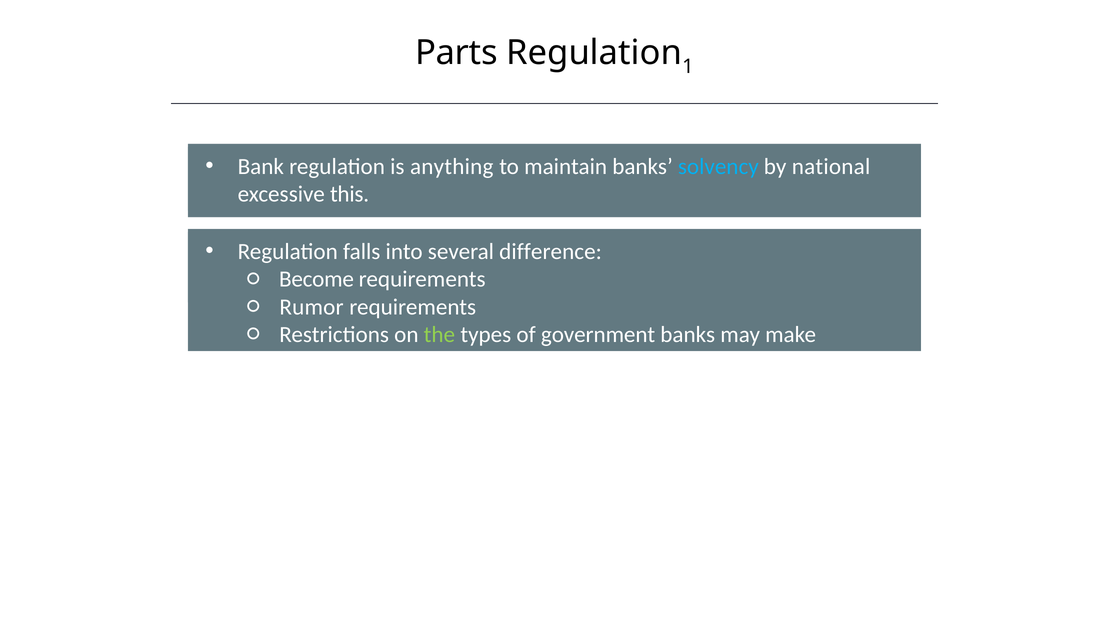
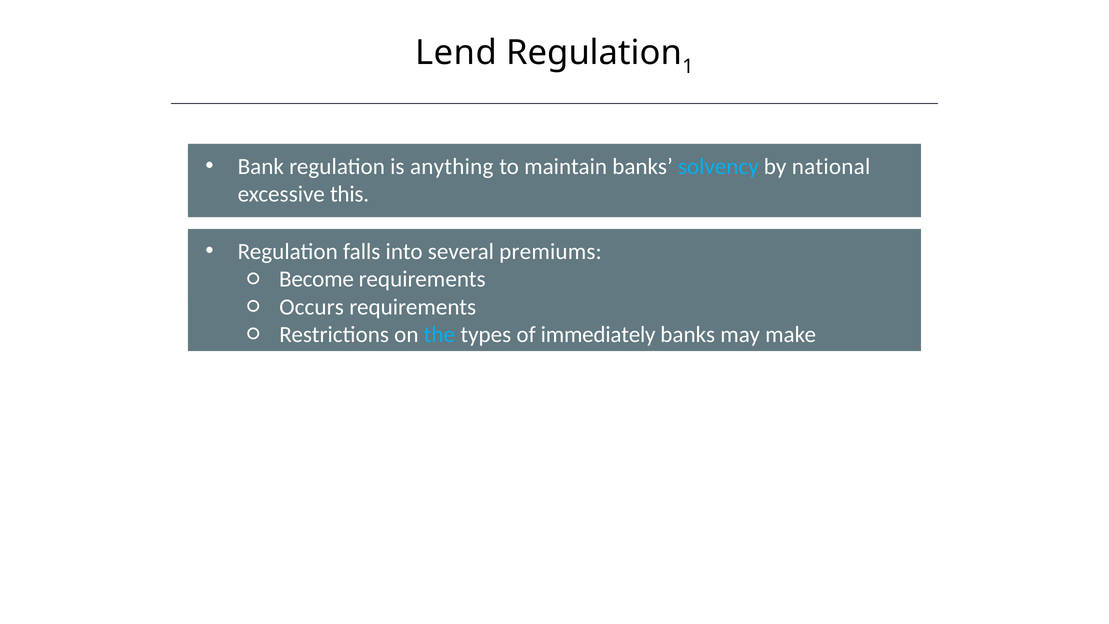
Parts: Parts -> Lend (456, 53)
difference: difference -> premiums (550, 251)
Rumor: Rumor -> Occurs (312, 307)
the colour: light green -> light blue (439, 335)
government: government -> immediately (598, 335)
